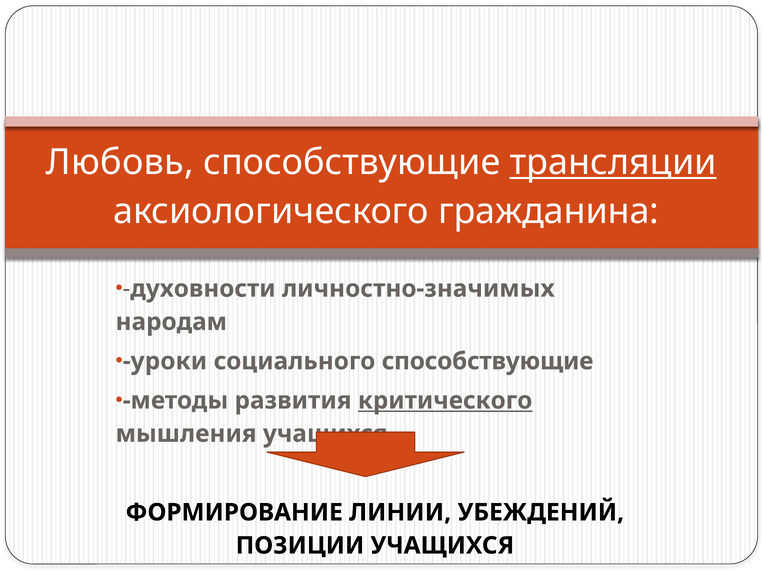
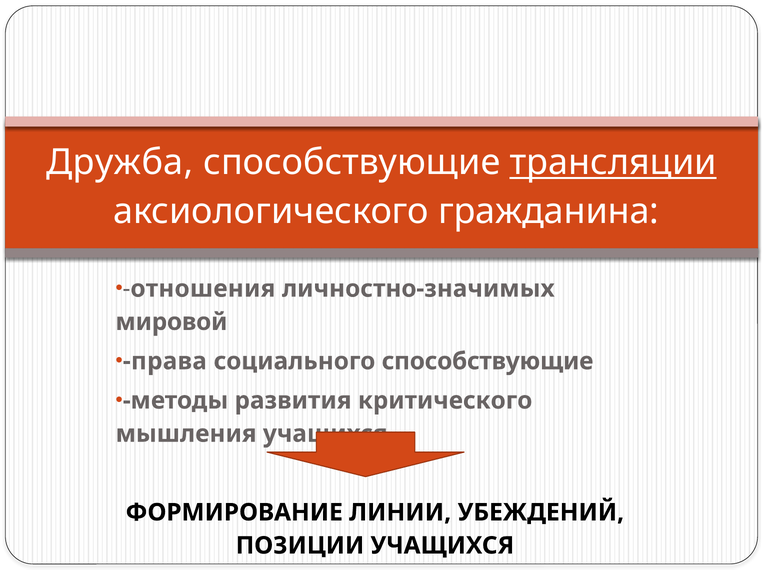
Любовь: Любовь -> Дружба (120, 163)
духовности: духовности -> отношения (203, 289)
народам: народам -> мировой (171, 322)
уроки: уроки -> права (165, 361)
критического underline: present -> none (445, 401)
